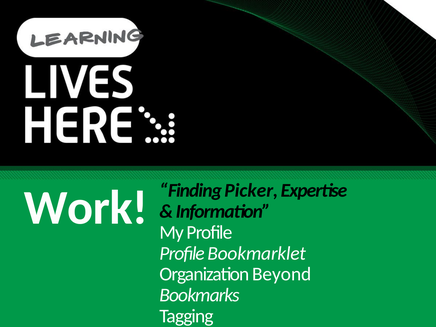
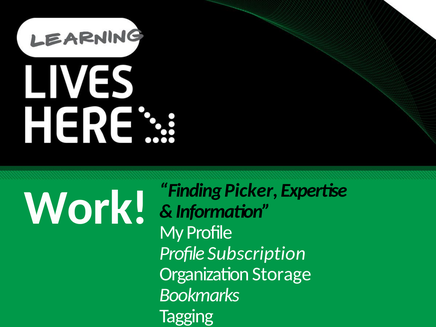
Bookmarklet: Bookmarklet -> Subscription (257, 253)
Beyond: Beyond -> Storage (282, 274)
